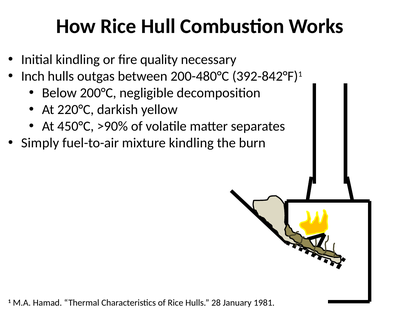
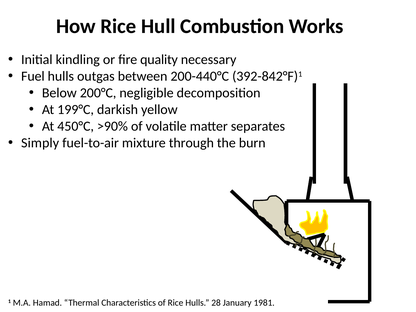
Inch: Inch -> Fuel (33, 76)
200-480°C: 200-480°C -> 200-440°C (200, 76)
220°C: 220°C -> 199°C (76, 110)
mixture kindling: kindling -> through (191, 143)
